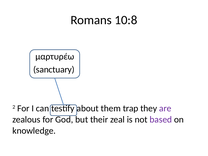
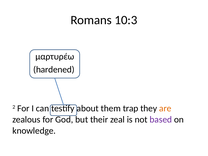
10:8: 10:8 -> 10:3 (126, 20)
sanctuary: sanctuary -> hardened (54, 70)
are colour: purple -> orange (165, 108)
